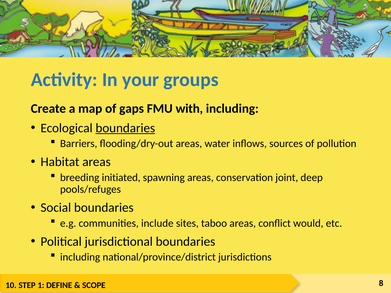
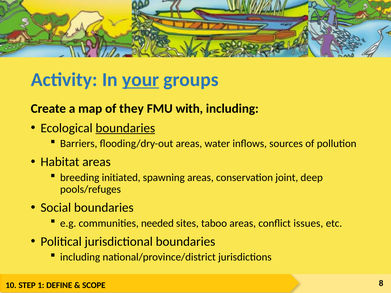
your underline: none -> present (141, 80)
gaps: gaps -> they (132, 109)
include: include -> needed (157, 223)
would: would -> issues (308, 223)
